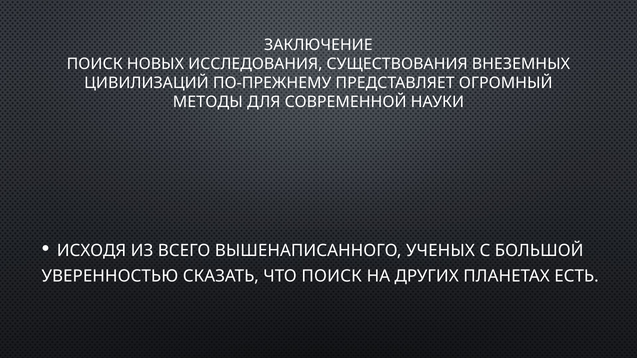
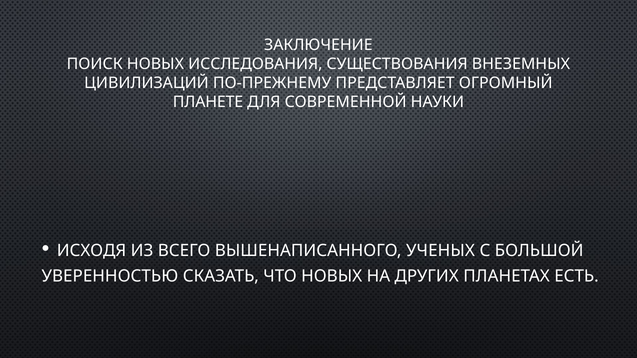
МЕТОДЫ: МЕТОДЫ -> ПЛАНЕТЕ (208, 102)
ЧТО ПОИСК: ПОИСК -> НОВЫХ (332, 276)
